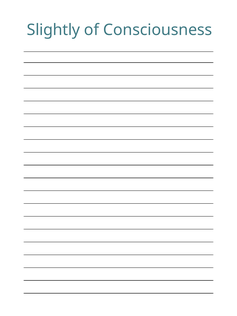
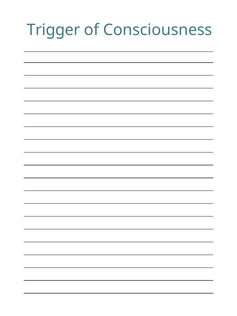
Slightly: Slightly -> Trigger (53, 30)
